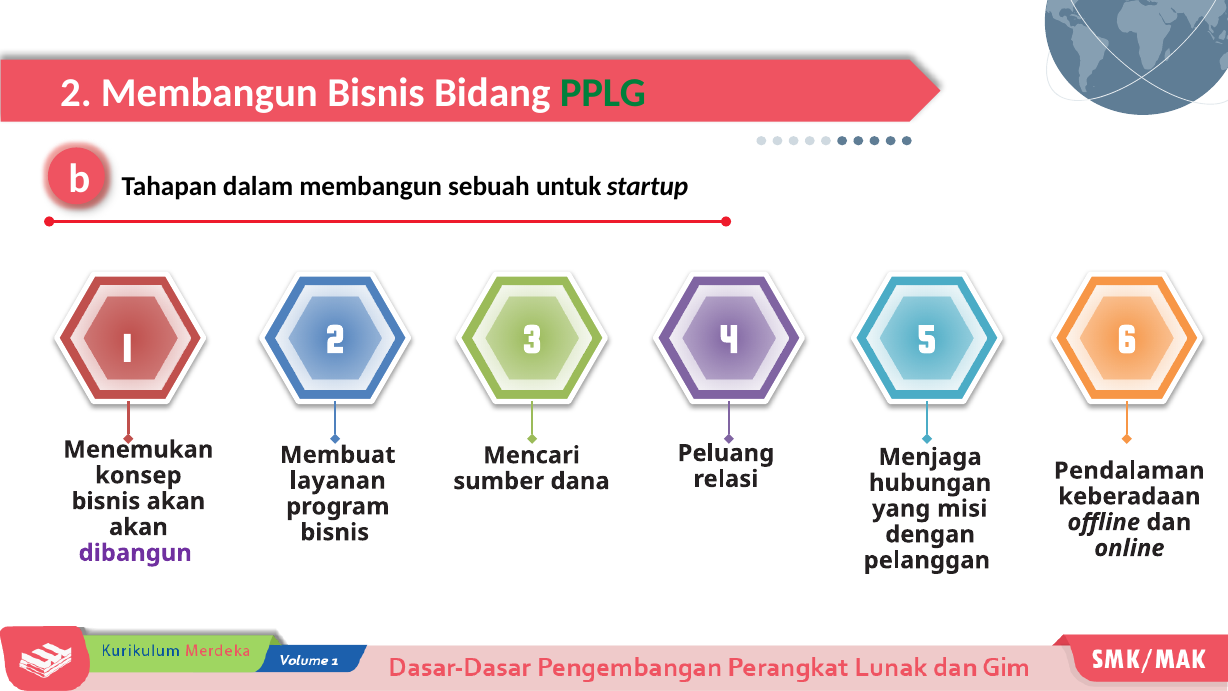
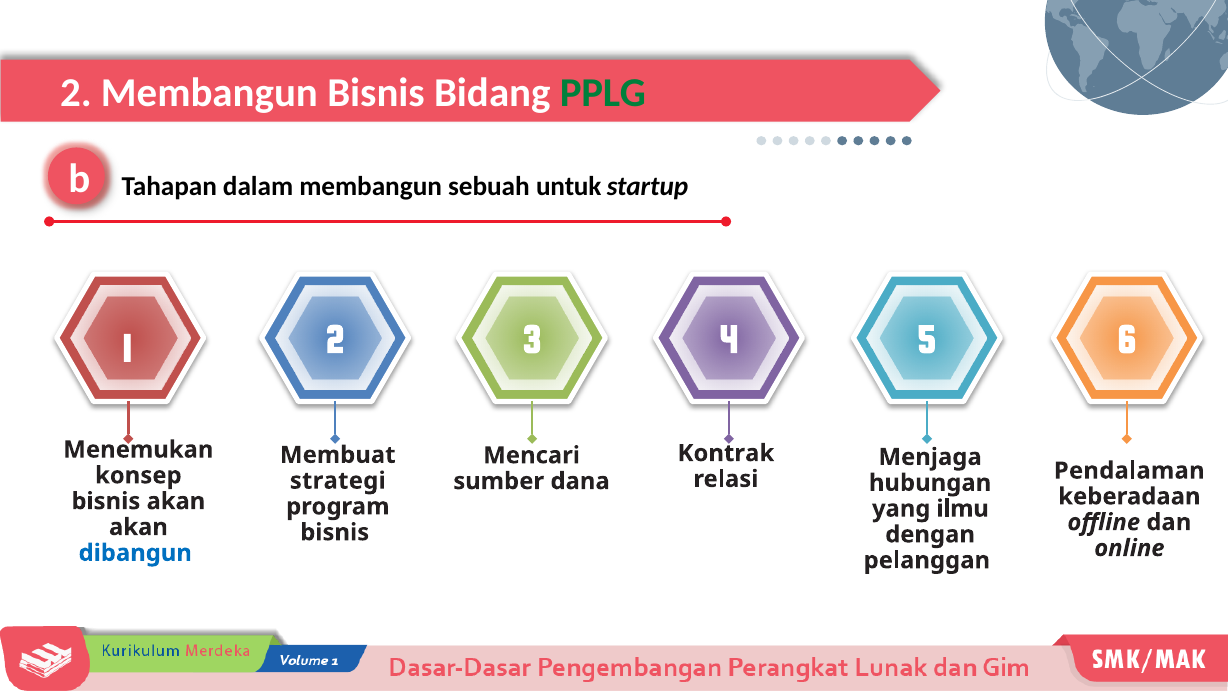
Peluang: Peluang -> Kontrak (726, 453)
layanan: layanan -> strategi (338, 481)
misi: misi -> ilmu (963, 509)
dibangun colour: purple -> blue (135, 553)
